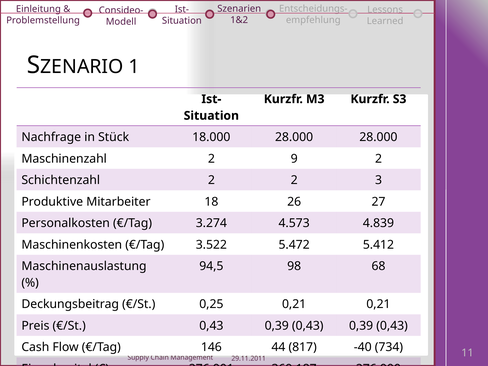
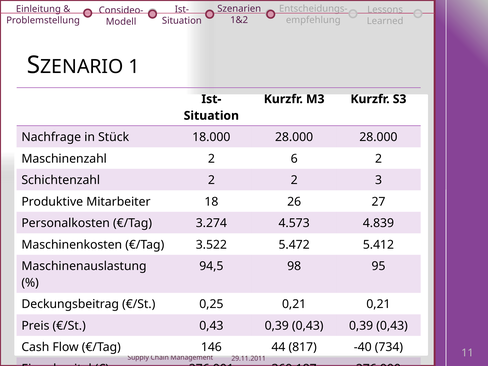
9: 9 -> 6 (294, 159)
68: 68 -> 95 (378, 266)
